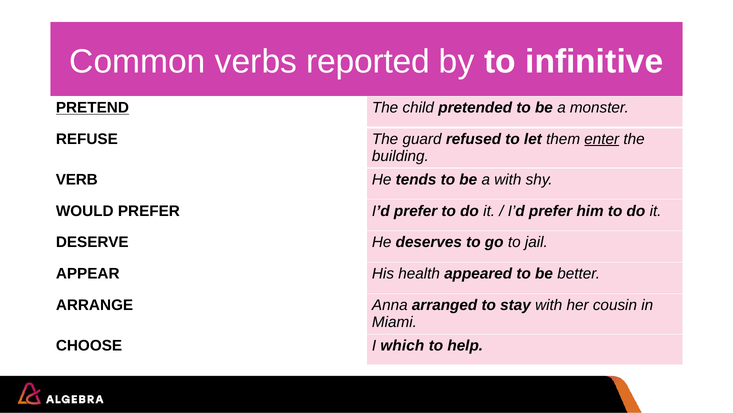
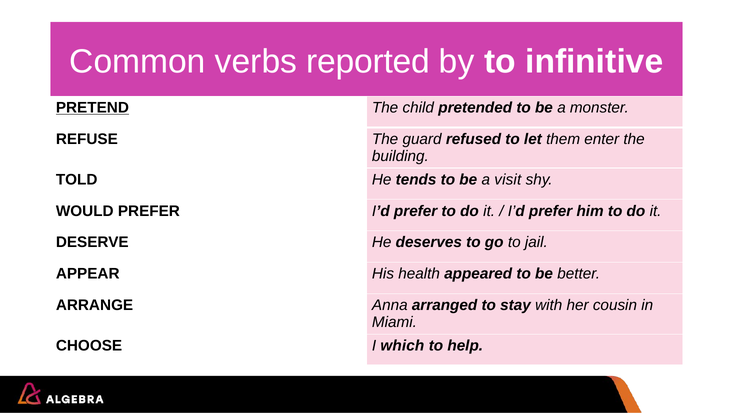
enter underline: present -> none (602, 139)
VERB: VERB -> TOLD (77, 179)
a with: with -> visit (508, 179)
